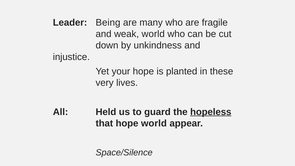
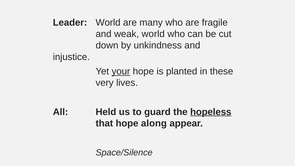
Leader Being: Being -> World (108, 23)
your underline: none -> present (121, 71)
hope world: world -> along (154, 123)
